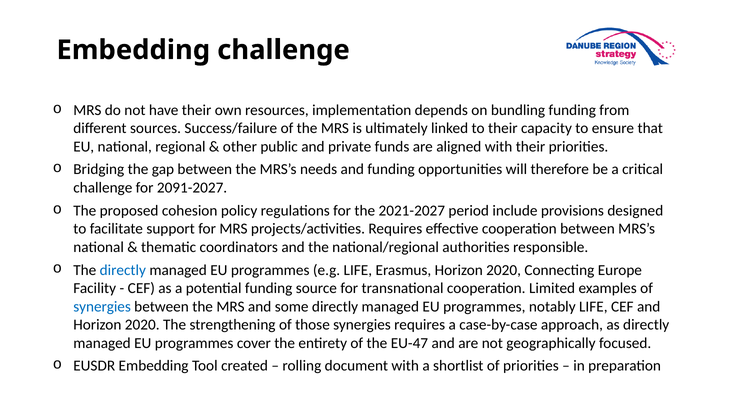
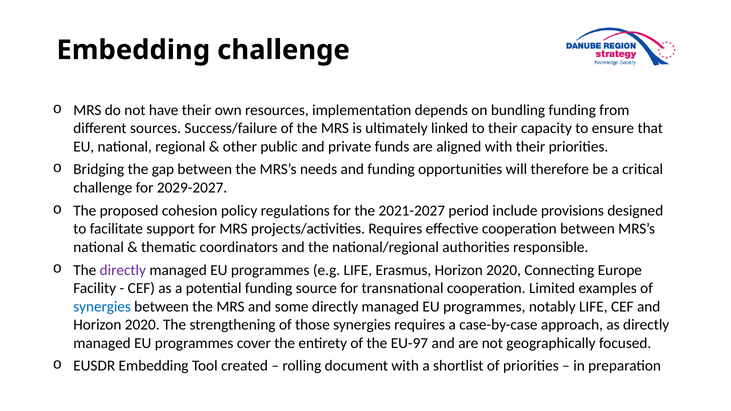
2091-2027: 2091-2027 -> 2029-2027 (192, 188)
directly colour: blue -> purple (123, 270)
EU-47: EU-47 -> EU-97 (409, 343)
